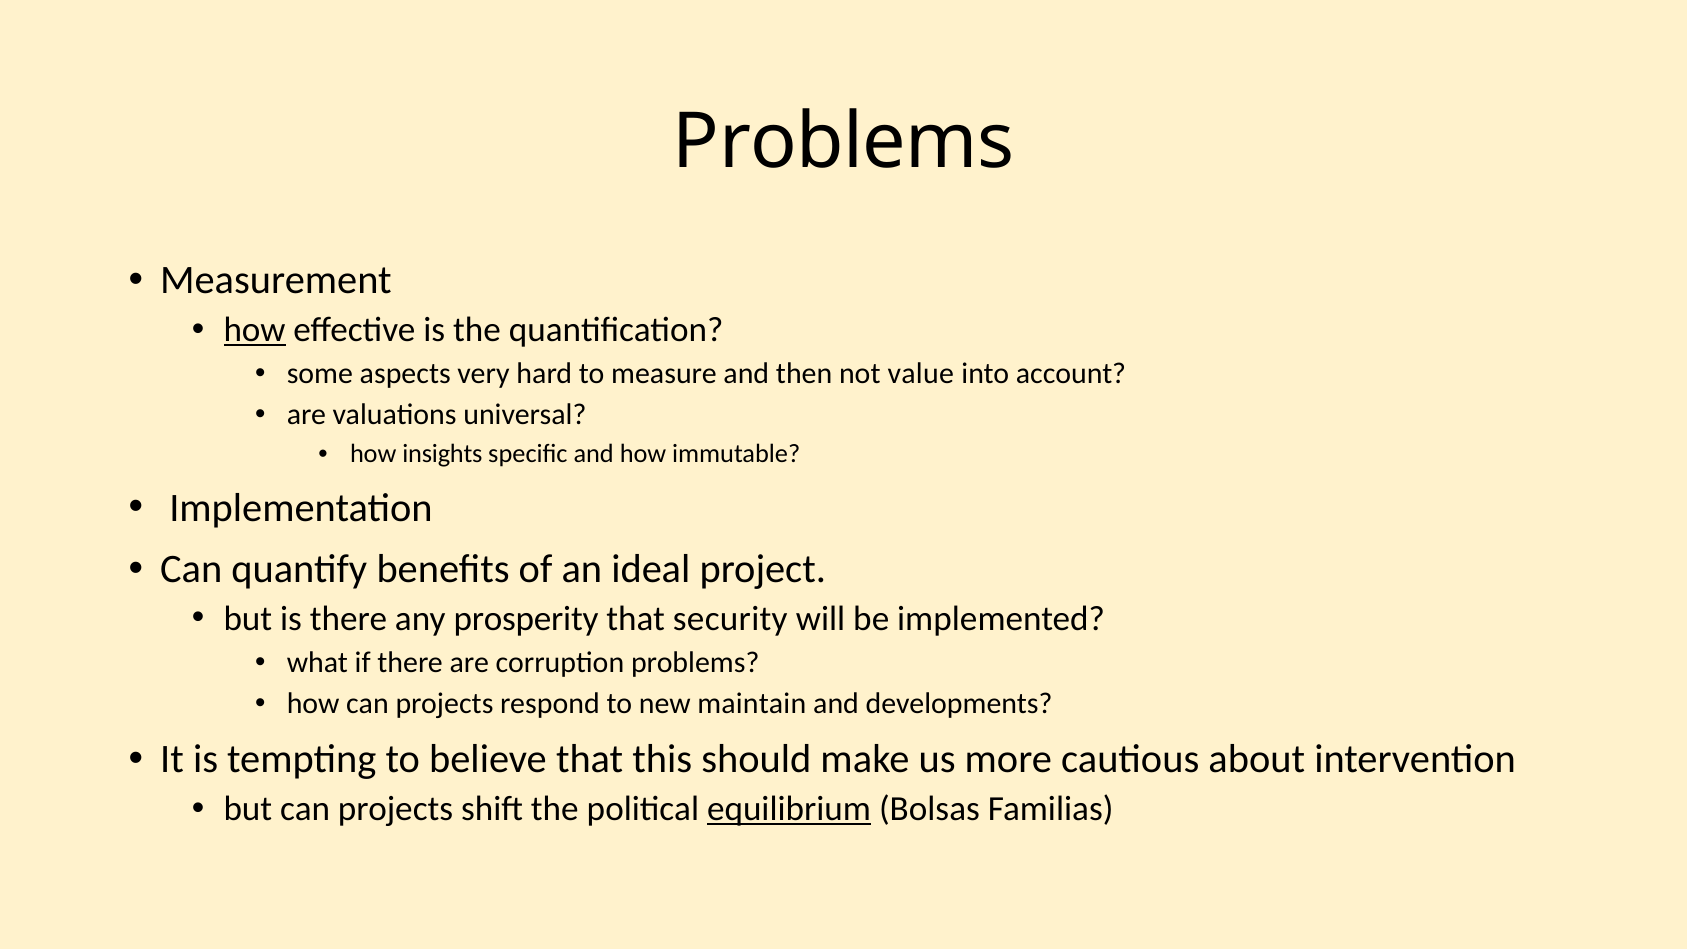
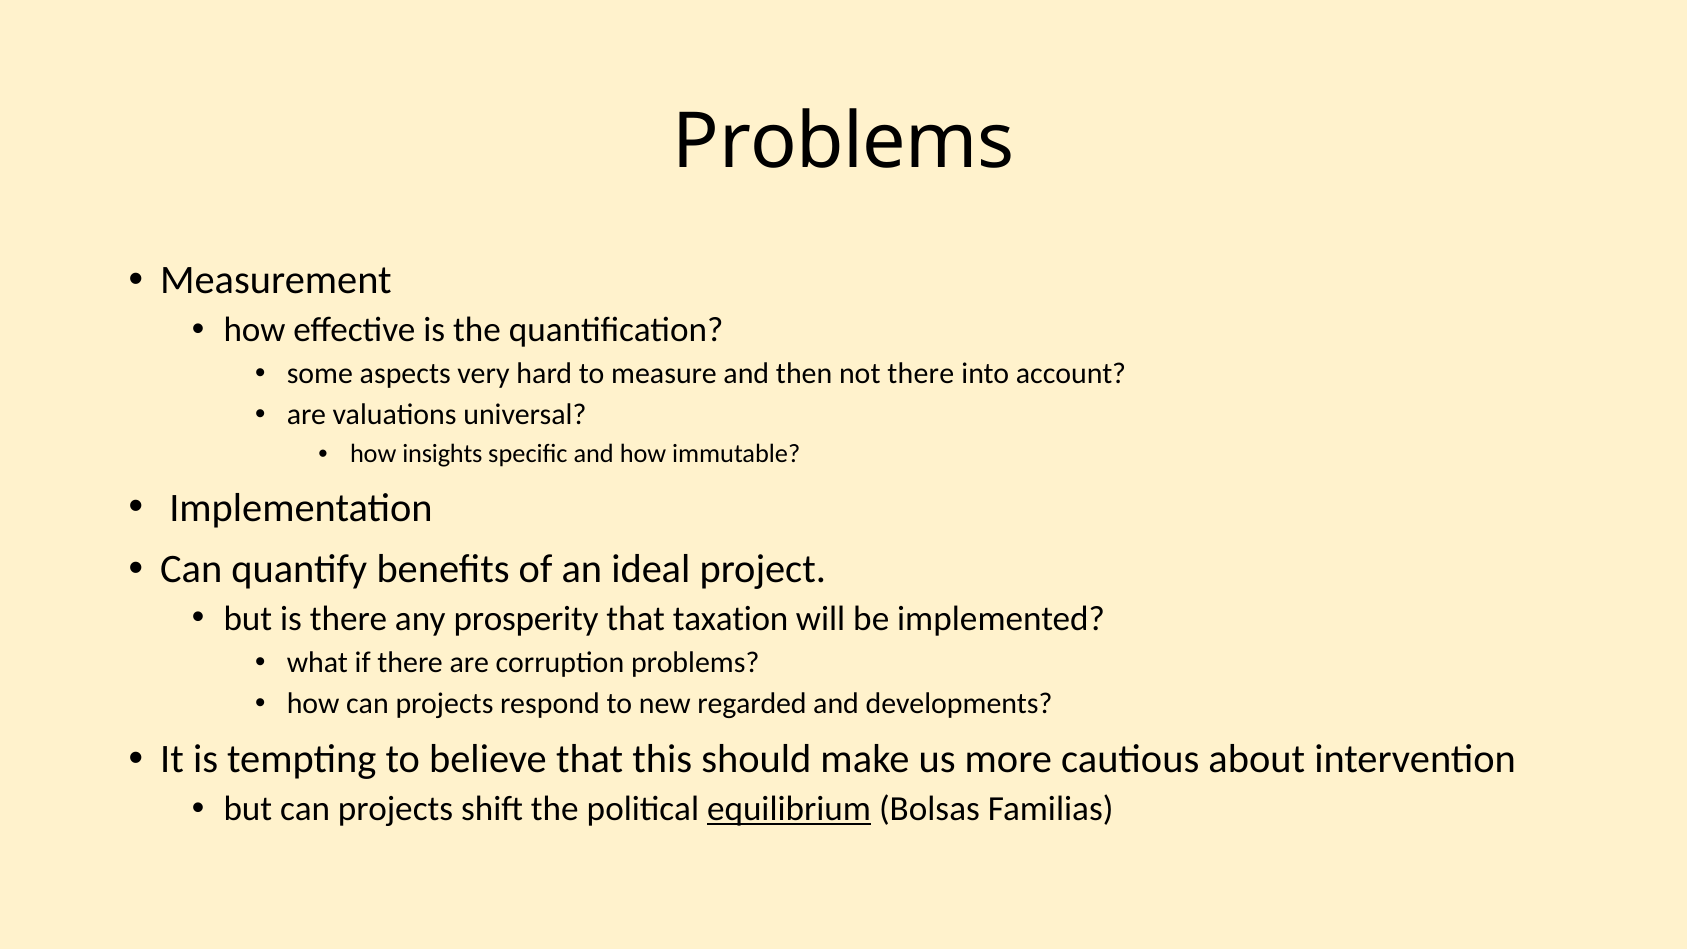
how underline: present -> none (255, 330)
not value: value -> there (921, 374)
security: security -> taxation (731, 619)
maintain: maintain -> regarded (752, 704)
